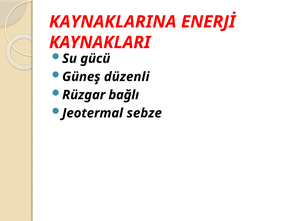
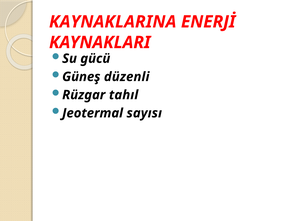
bağlı: bağlı -> tahıl (124, 95)
sebze: sebze -> sayısı (144, 113)
